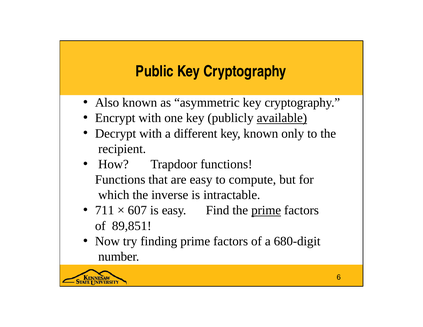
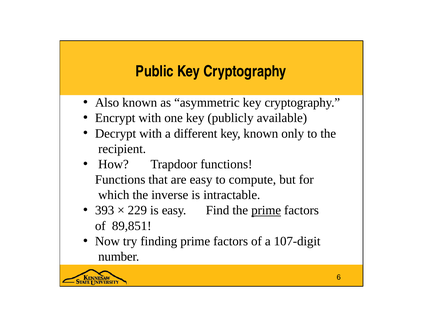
available underline: present -> none (282, 118)
711: 711 -> 393 (105, 210)
607: 607 -> 229 (137, 210)
680-digit: 680-digit -> 107-digit (297, 241)
